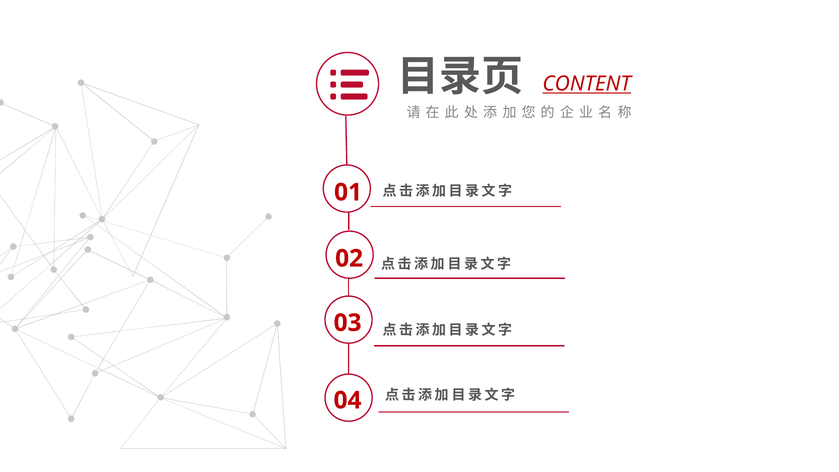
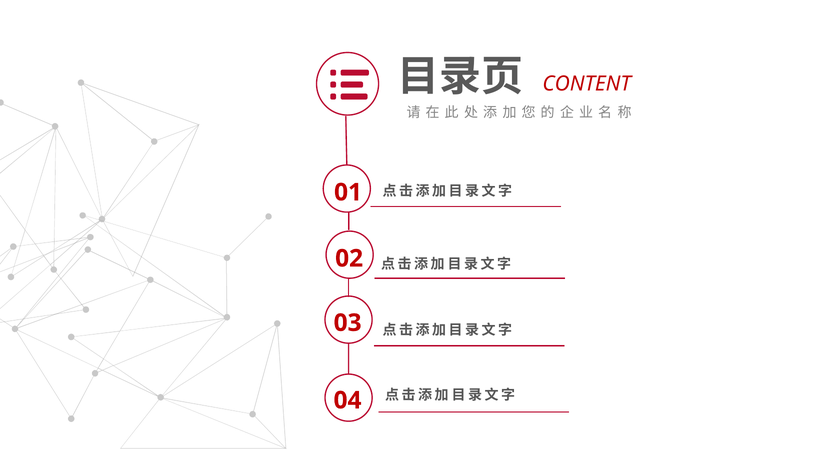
CONTENT underline: present -> none (587, 84)
